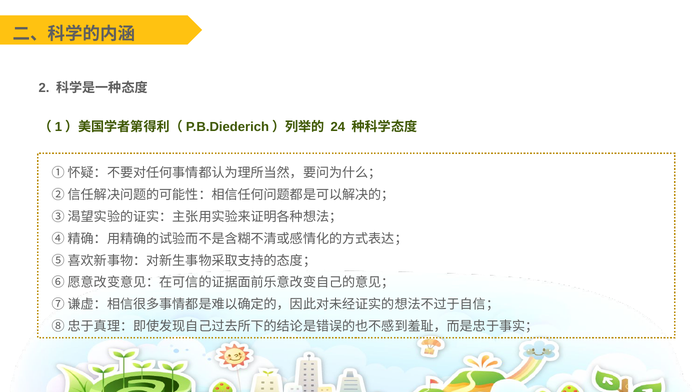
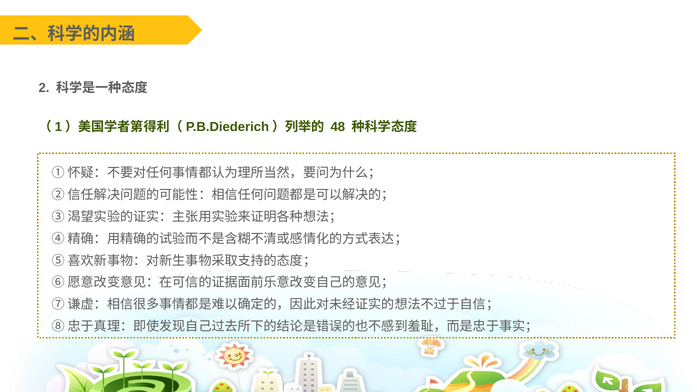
24: 24 -> 48 (338, 127)
